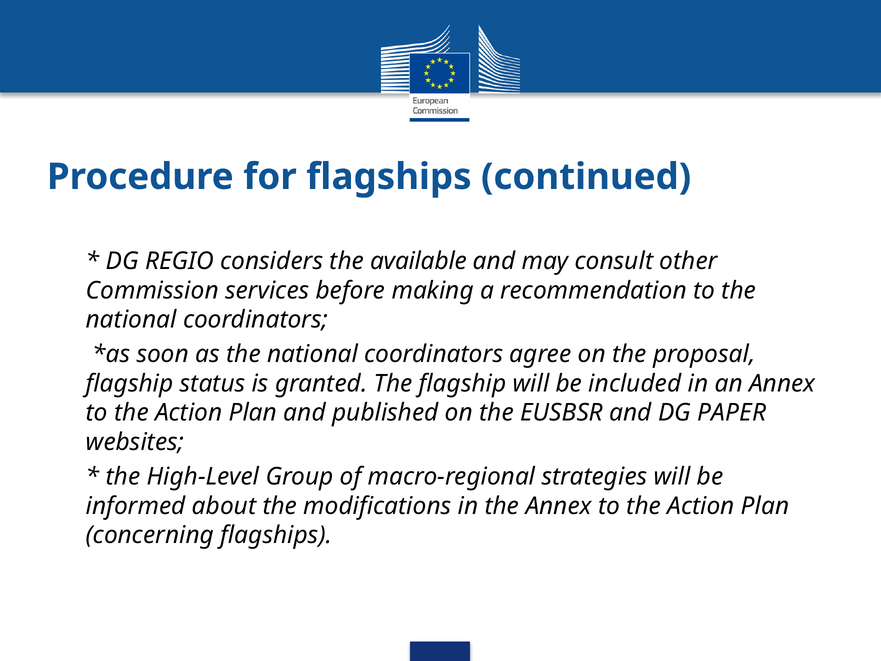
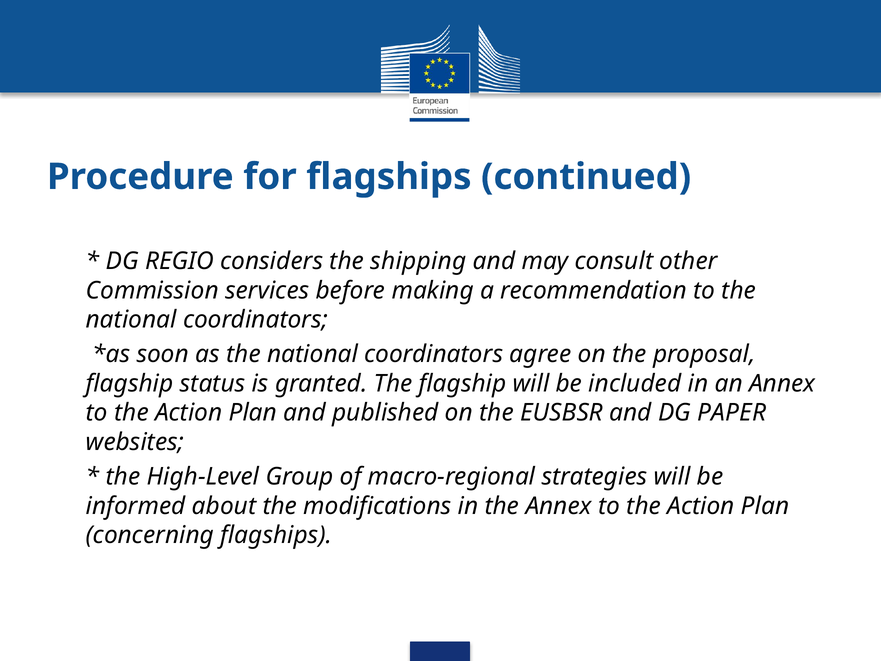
available: available -> shipping (418, 261)
